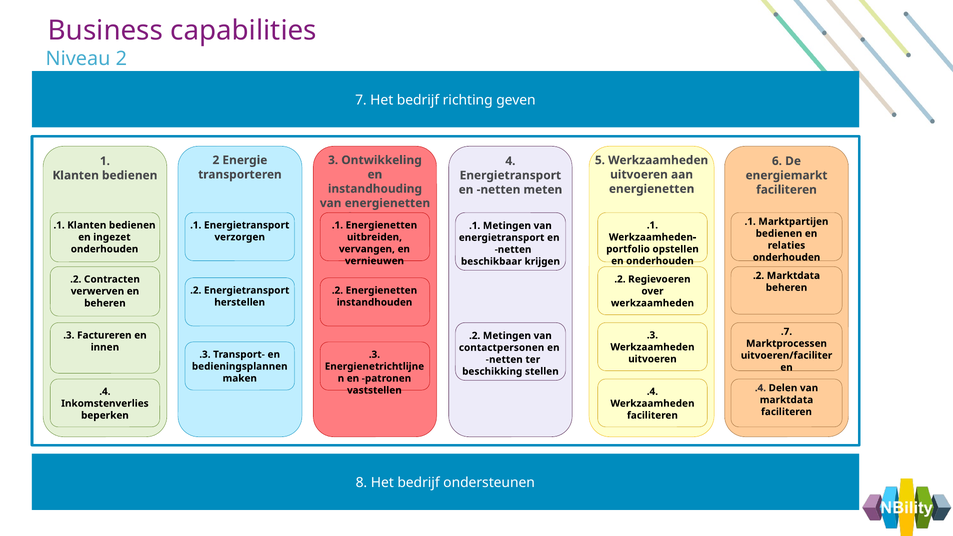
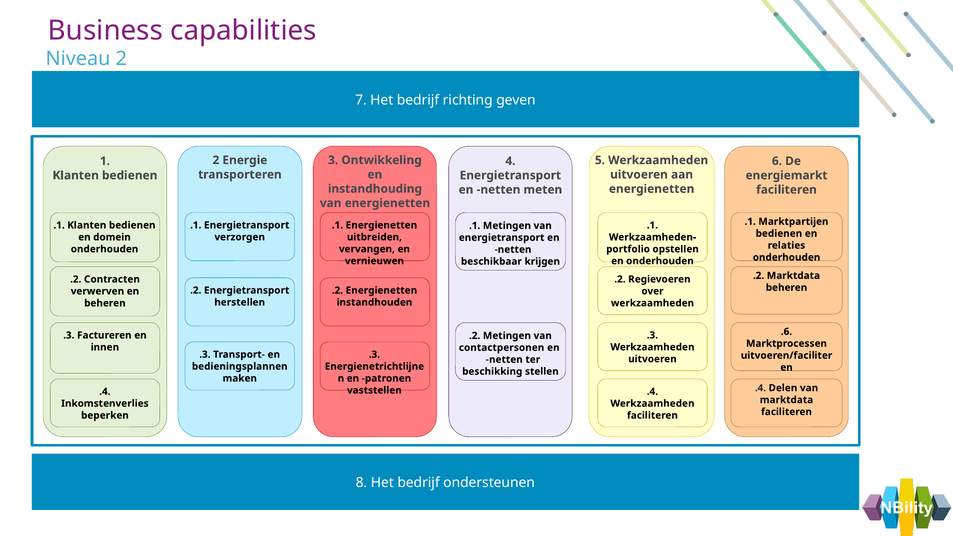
ingezet: ingezet -> domein (112, 237)
.7: .7 -> .6 (786, 332)
